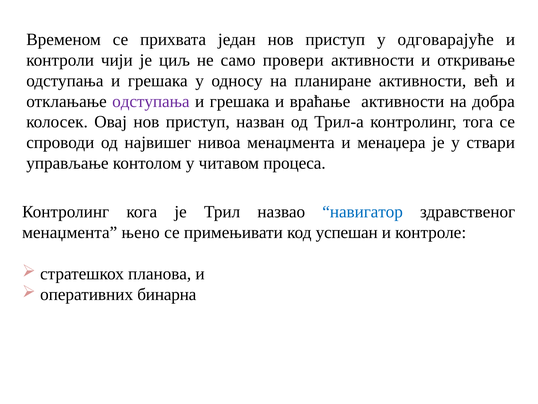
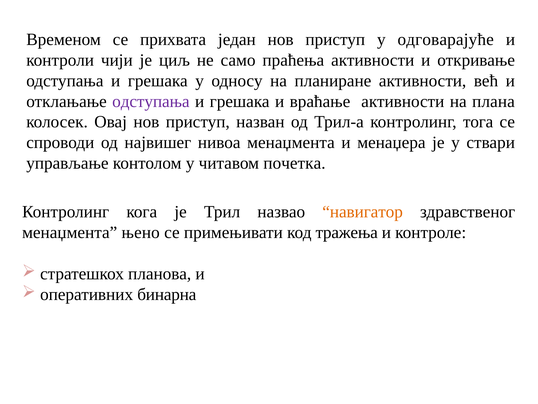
провери: провери -> праћења (293, 60)
добра: добра -> плана (493, 101)
процеса: процеса -> почетка (294, 163)
навигатор colour: blue -> orange (363, 212)
успешан: успешан -> тражења (347, 232)
